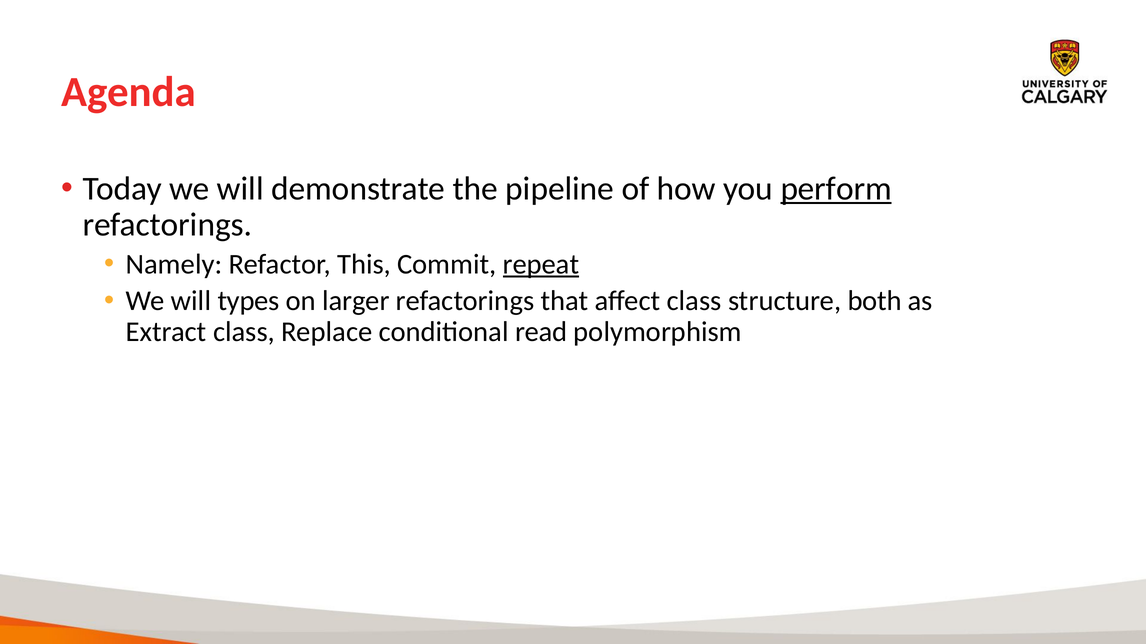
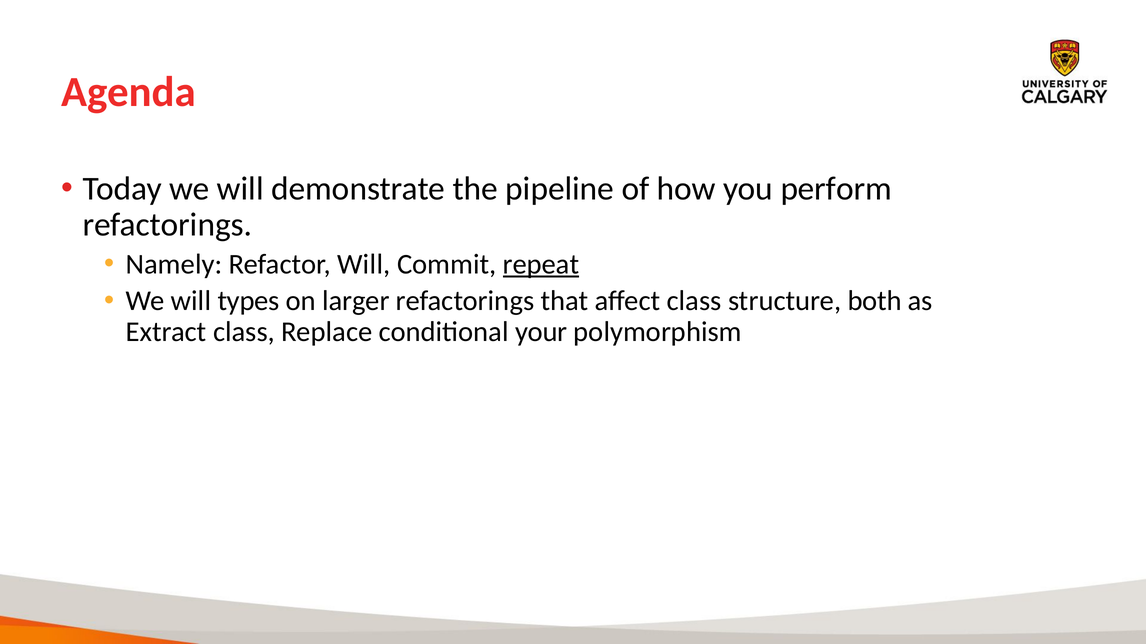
perform underline: present -> none (836, 189)
Refactor This: This -> Will (364, 264)
read: read -> your (541, 332)
